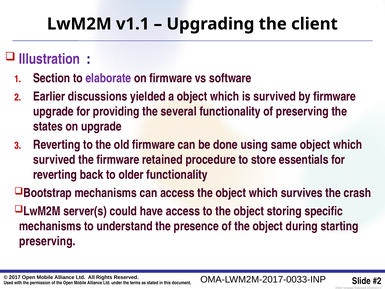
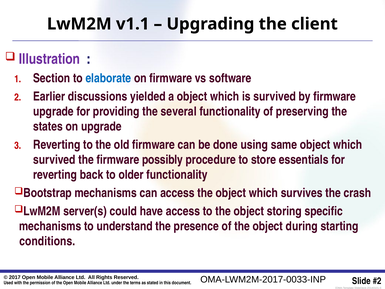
elaborate colour: purple -> blue (108, 78)
retained: retained -> possibly (162, 160)
preserving: preserving -> conditions (47, 241)
